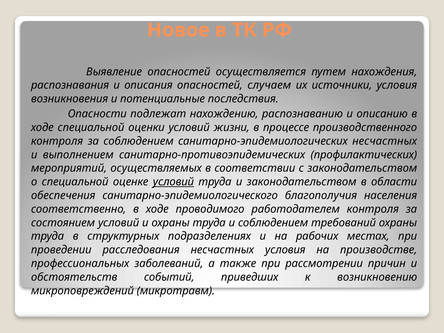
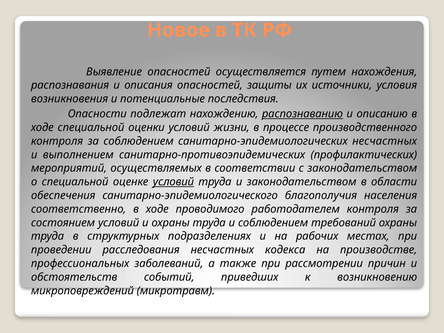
случаем: случаем -> защиты (269, 85)
распознаванию underline: none -> present (302, 114)
несчастных условия: условия -> кодекса (285, 250)
